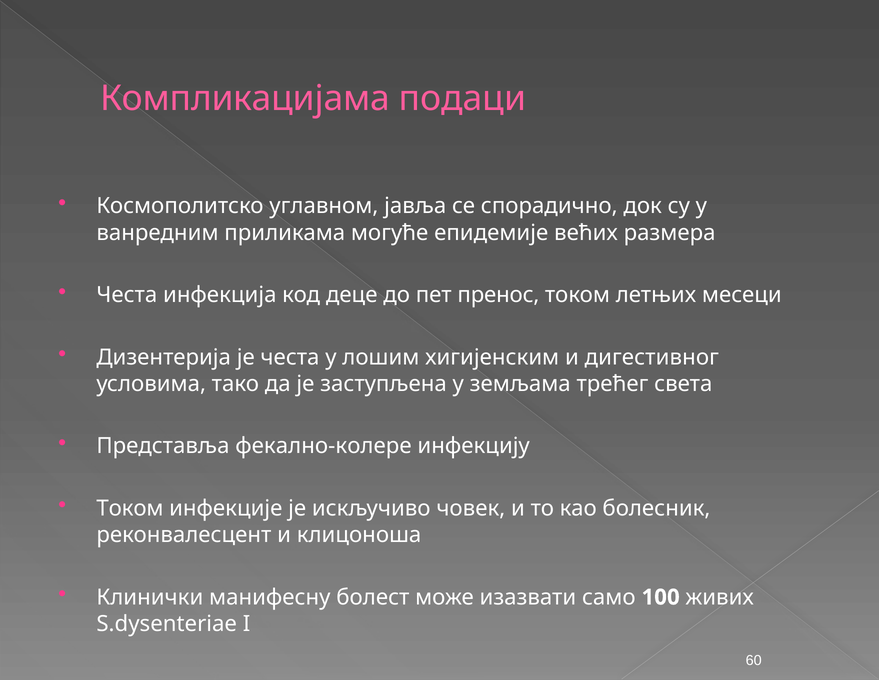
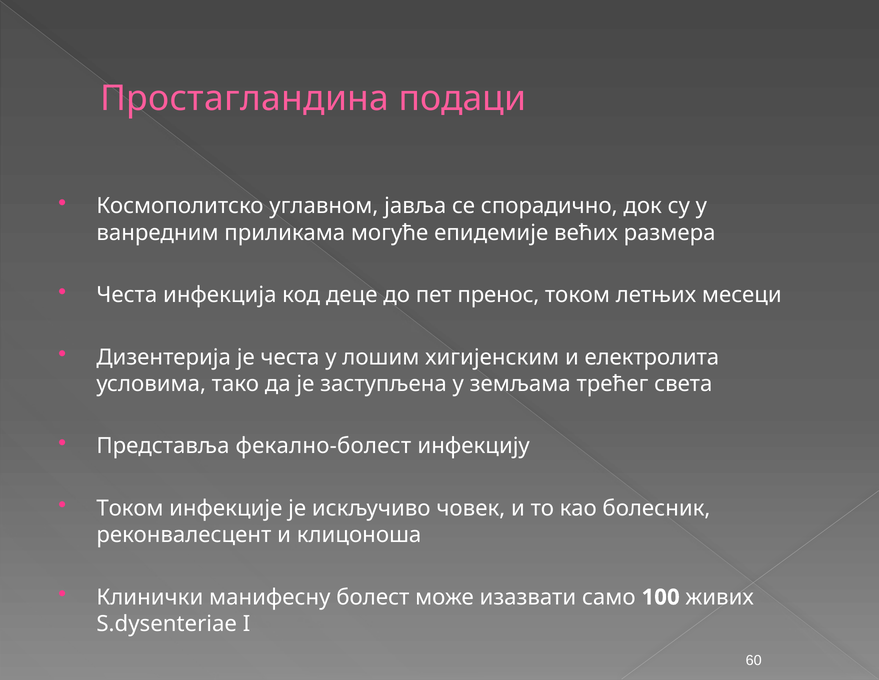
Компликацијама: Компликацијама -> Простагландина (245, 98)
дигестивног: дигестивног -> електролита (652, 357)
фекално-колере: фекално-колере -> фекално-болест (323, 446)
